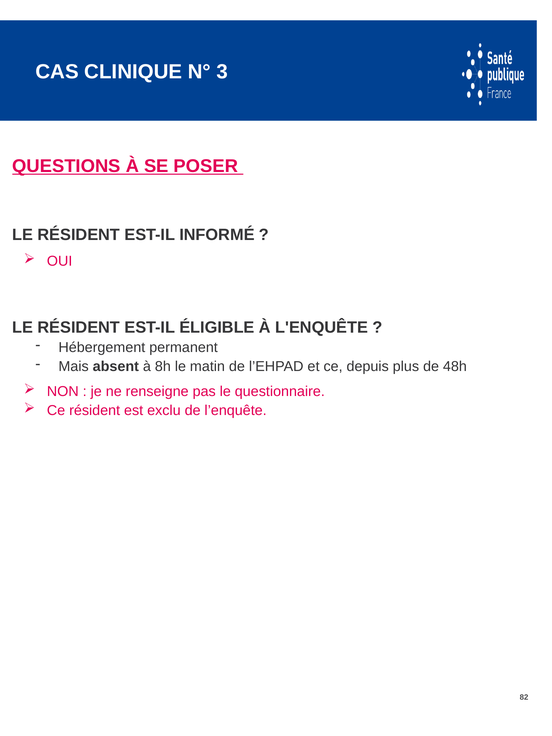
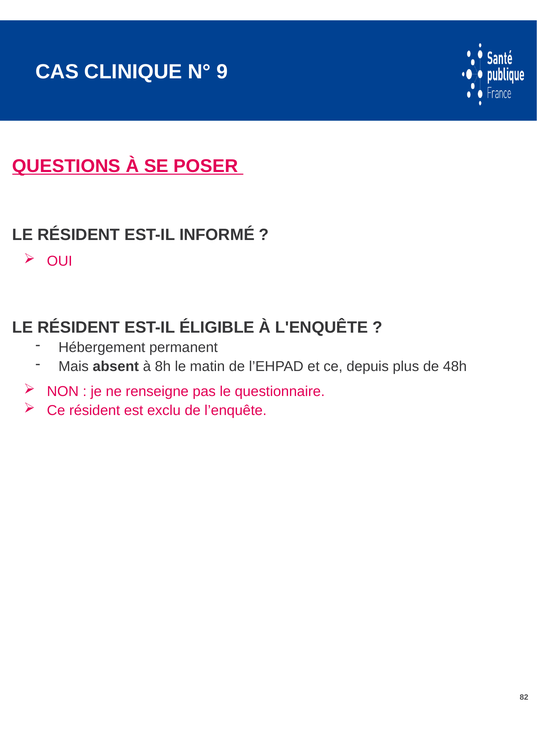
3: 3 -> 9 (222, 72)
